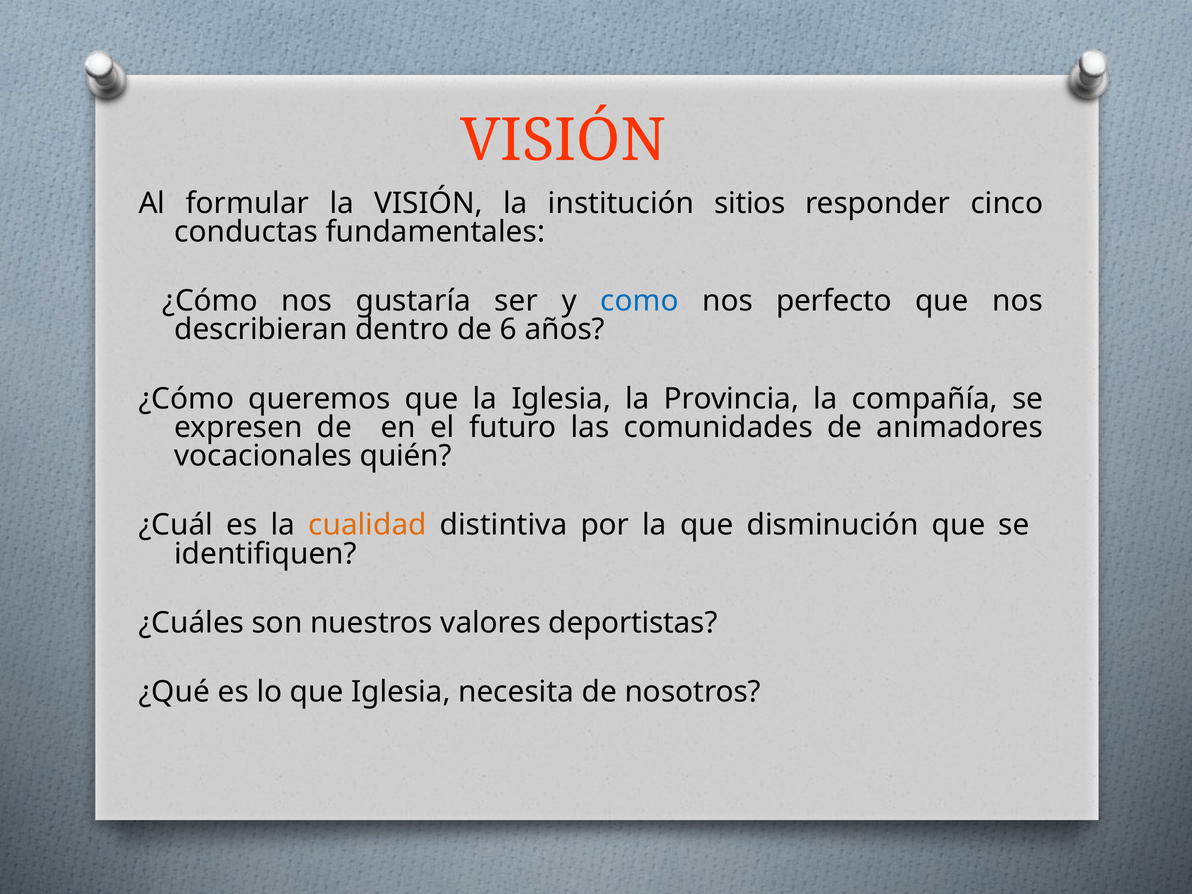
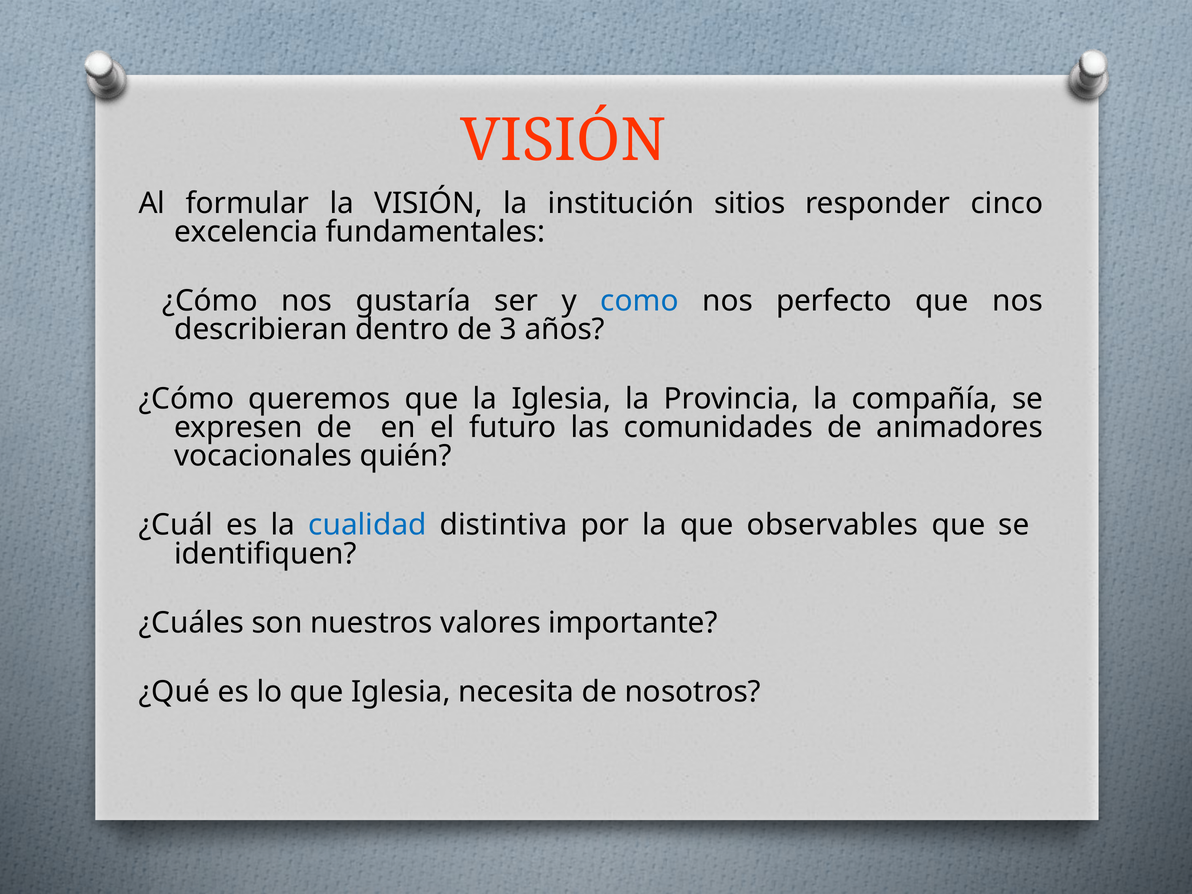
conductas: conductas -> excelencia (246, 232)
6: 6 -> 3 (508, 330)
cualidad colour: orange -> blue (367, 525)
disminución: disminución -> observables (833, 525)
deportistas: deportistas -> importante (633, 623)
